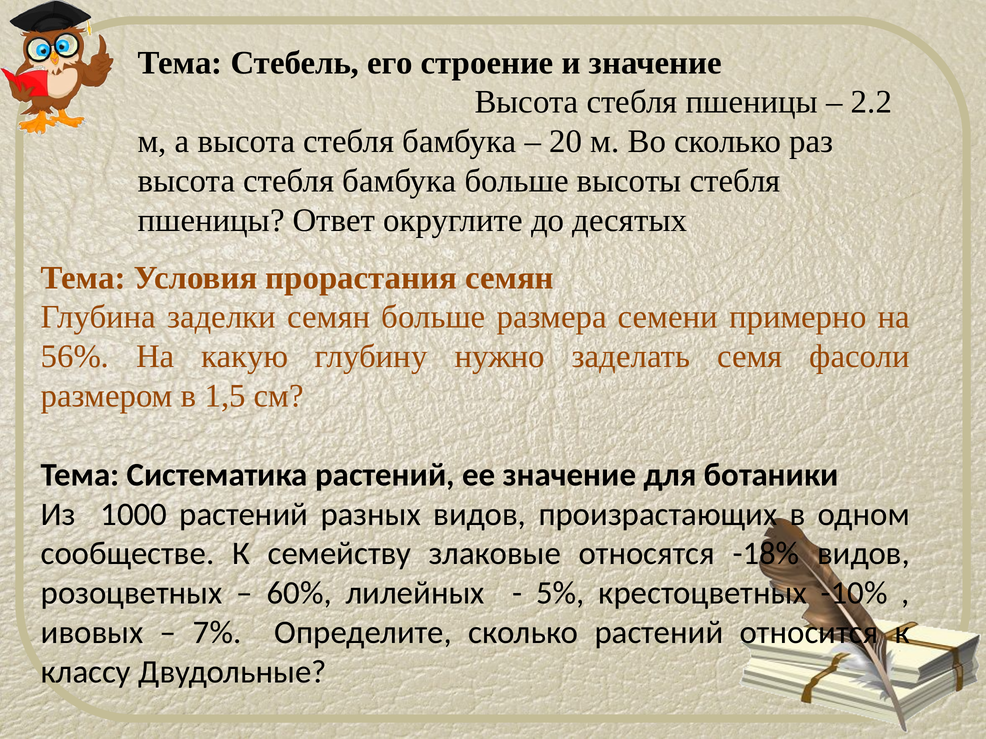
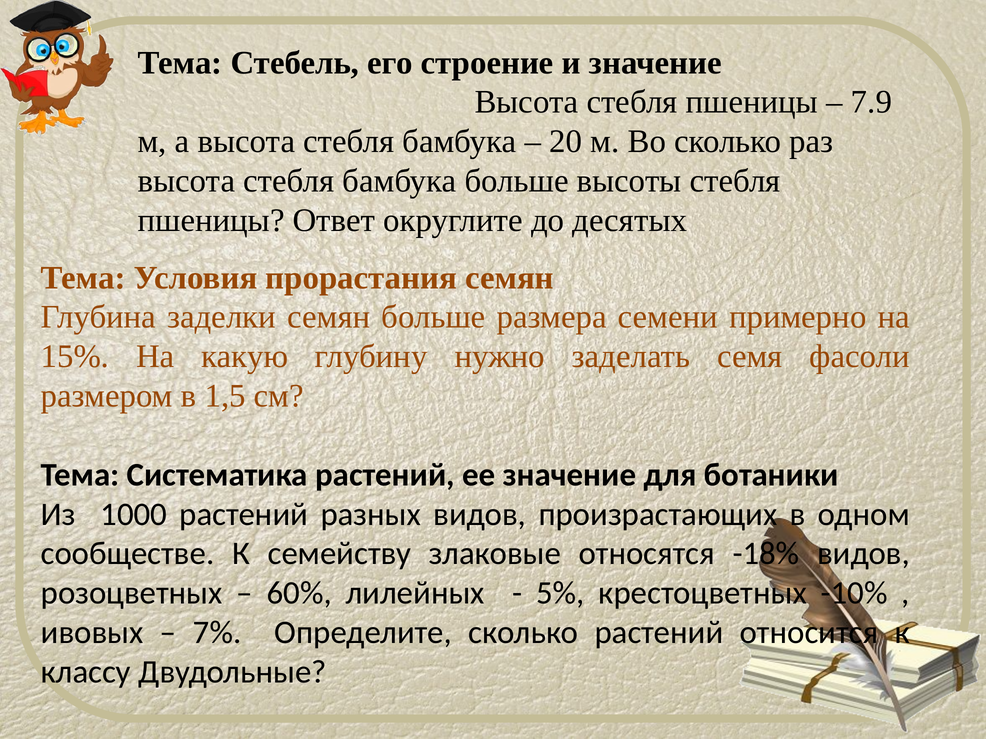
2.2: 2.2 -> 7.9 (872, 102)
56%: 56% -> 15% (75, 357)
